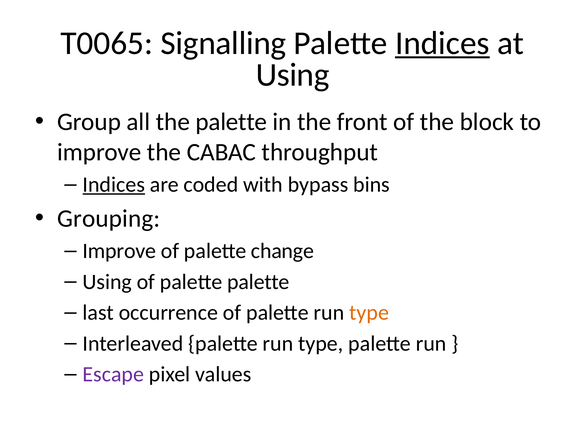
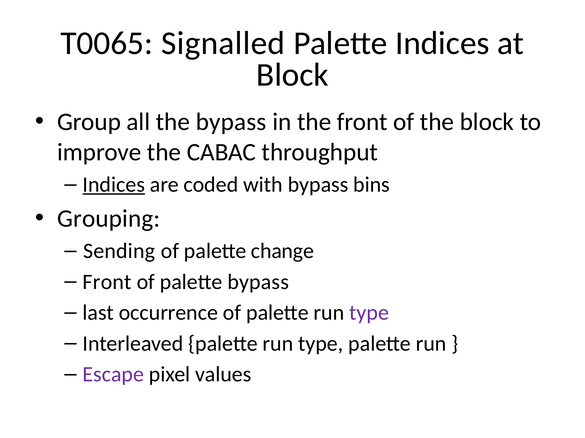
Signalling: Signalling -> Signalled (223, 43)
Indices underline: present -> none (442, 43)
Using: Using -> Block (292, 75)
the palette: palette -> bypass (231, 122)
Improve: Improve -> Sending (119, 251)
Using: Using -> Front (107, 282)
palette palette: palette -> bypass (258, 282)
type colour: orange -> purple (369, 313)
